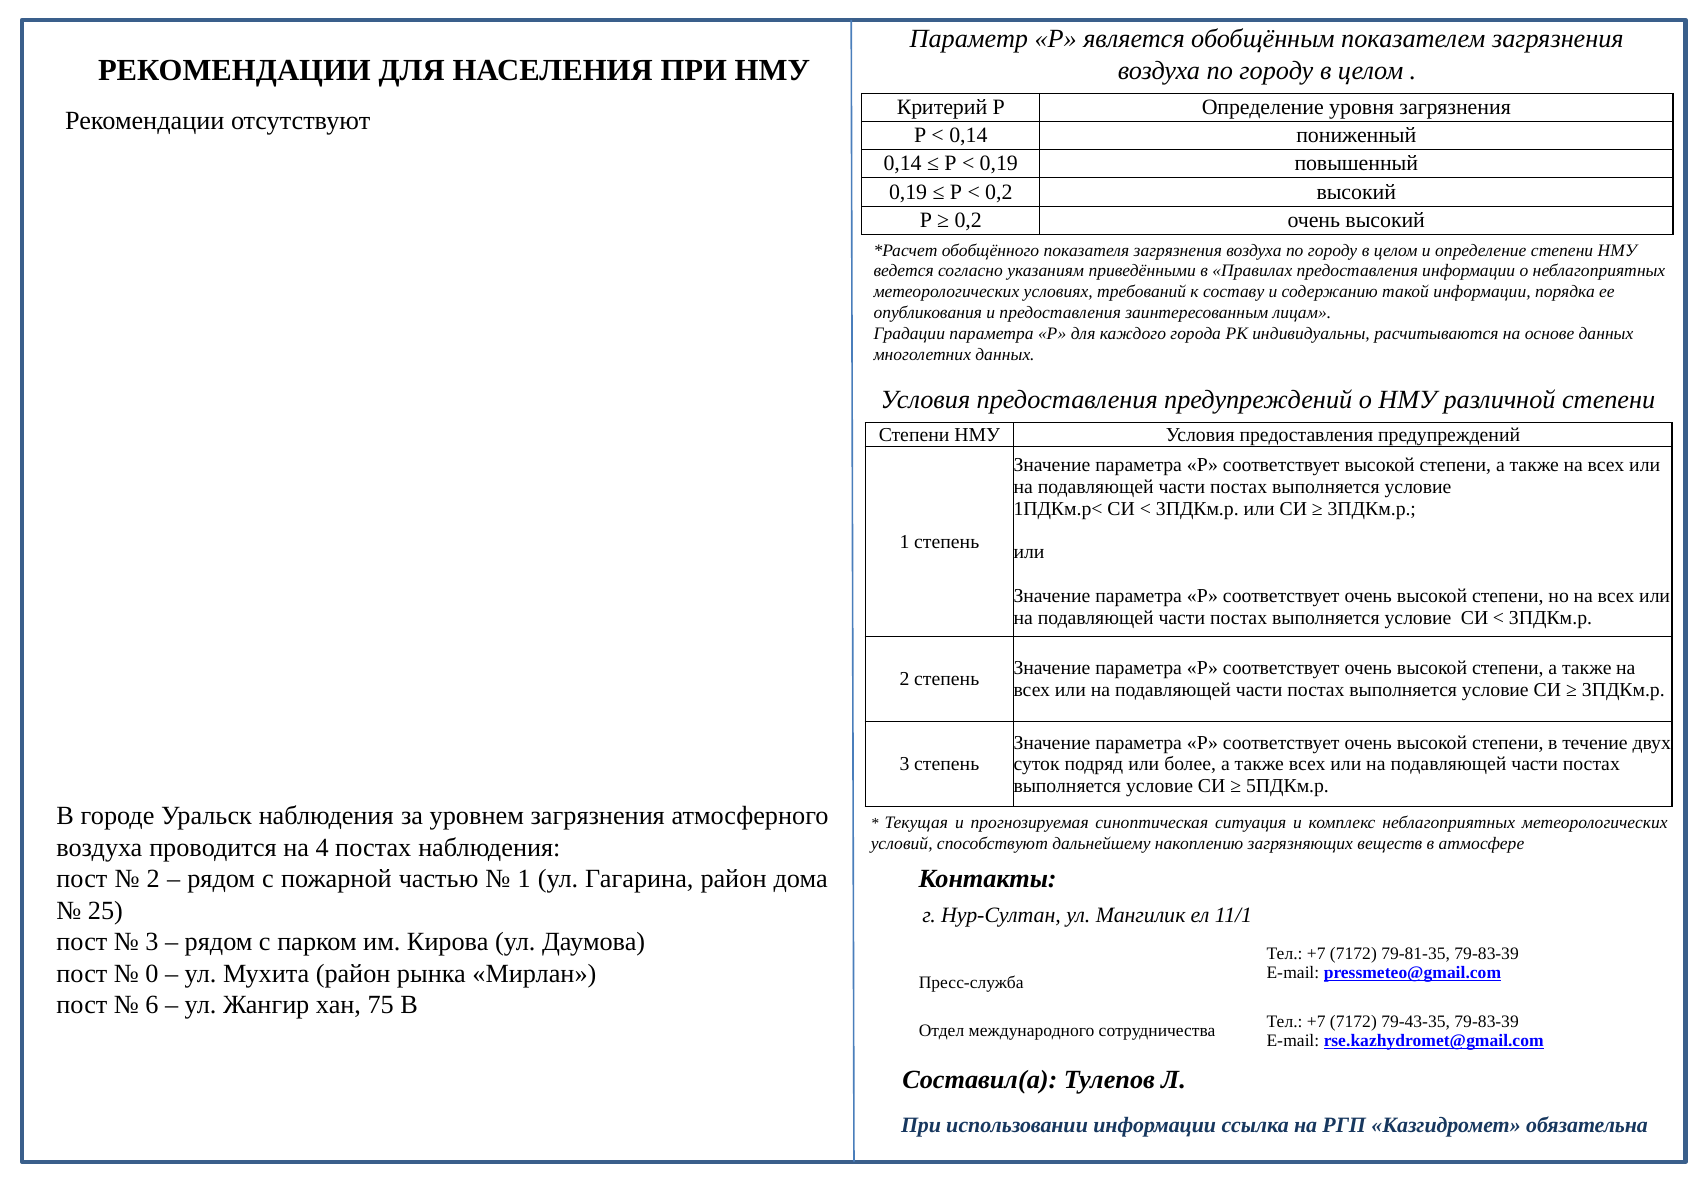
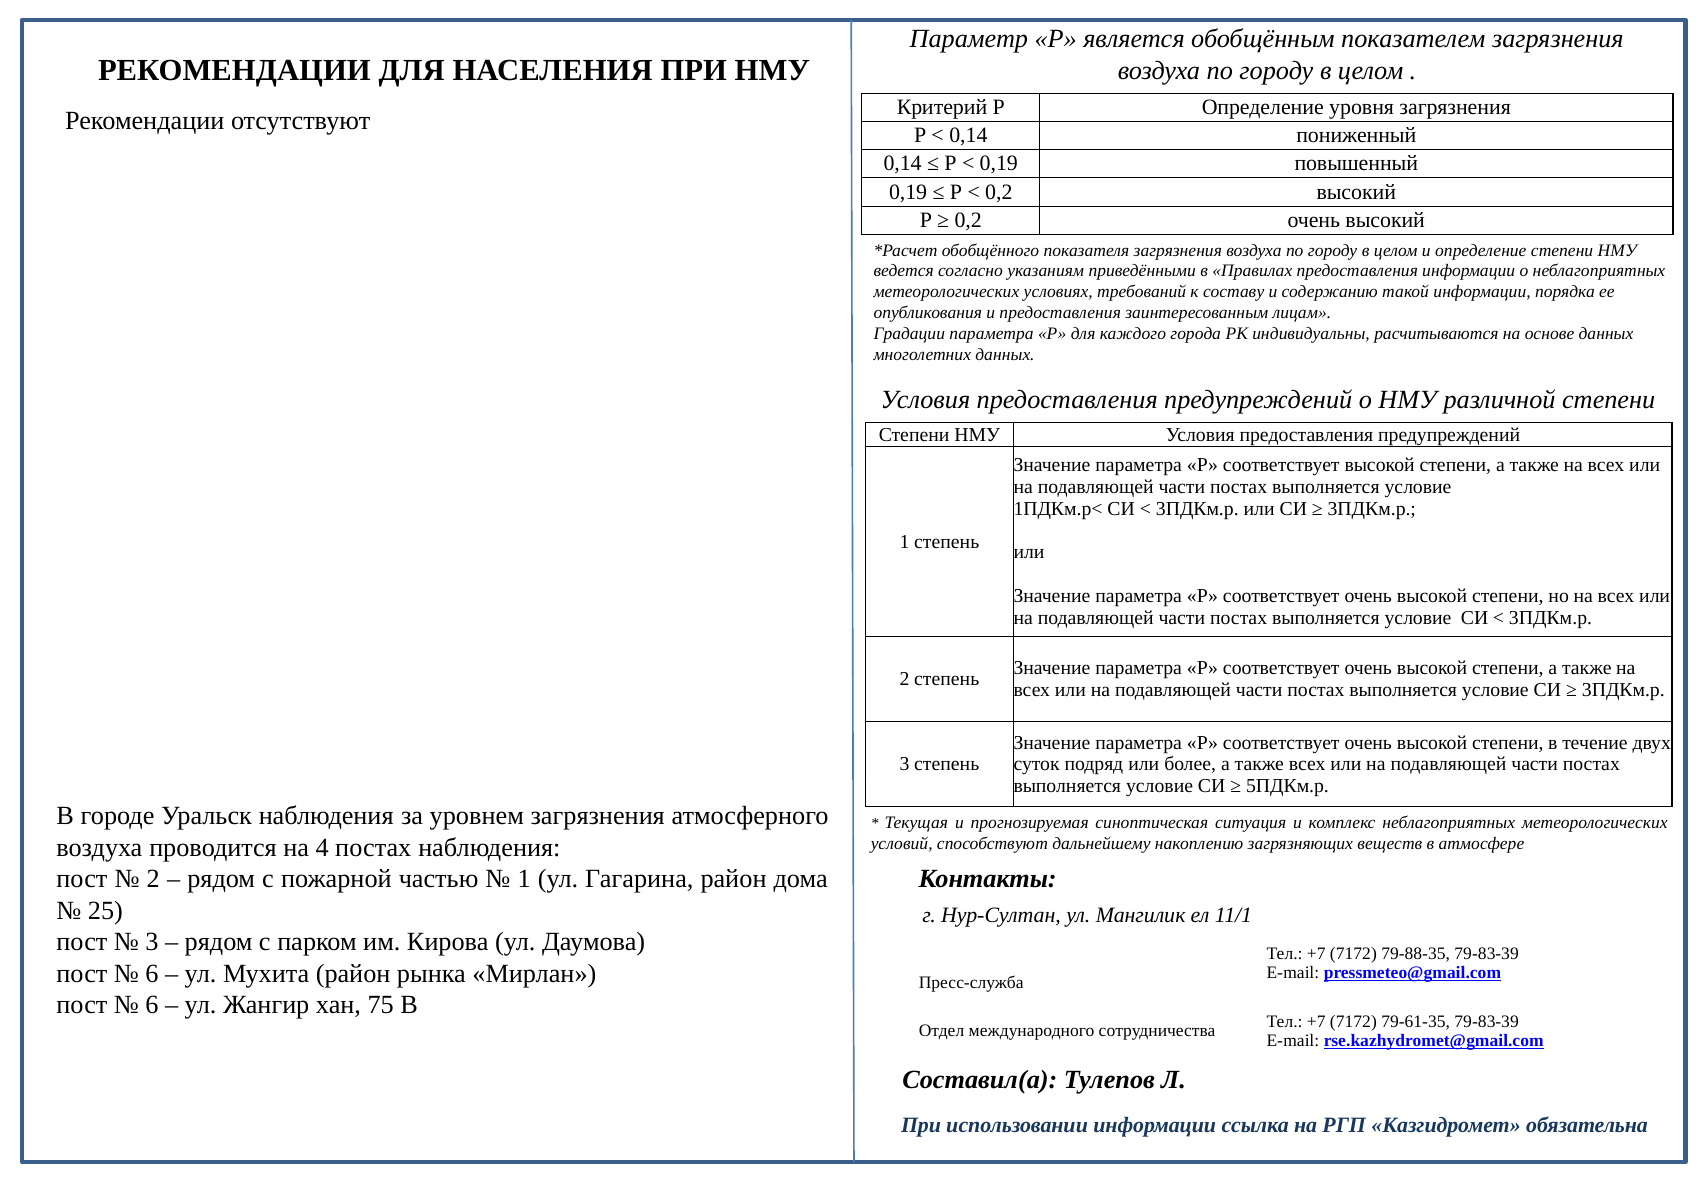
79-81-35: 79-81-35 -> 79-88-35 (1416, 954)
0: 0 -> 6 (152, 974)
79-43-35: 79-43-35 -> 79-61-35 (1416, 1022)
